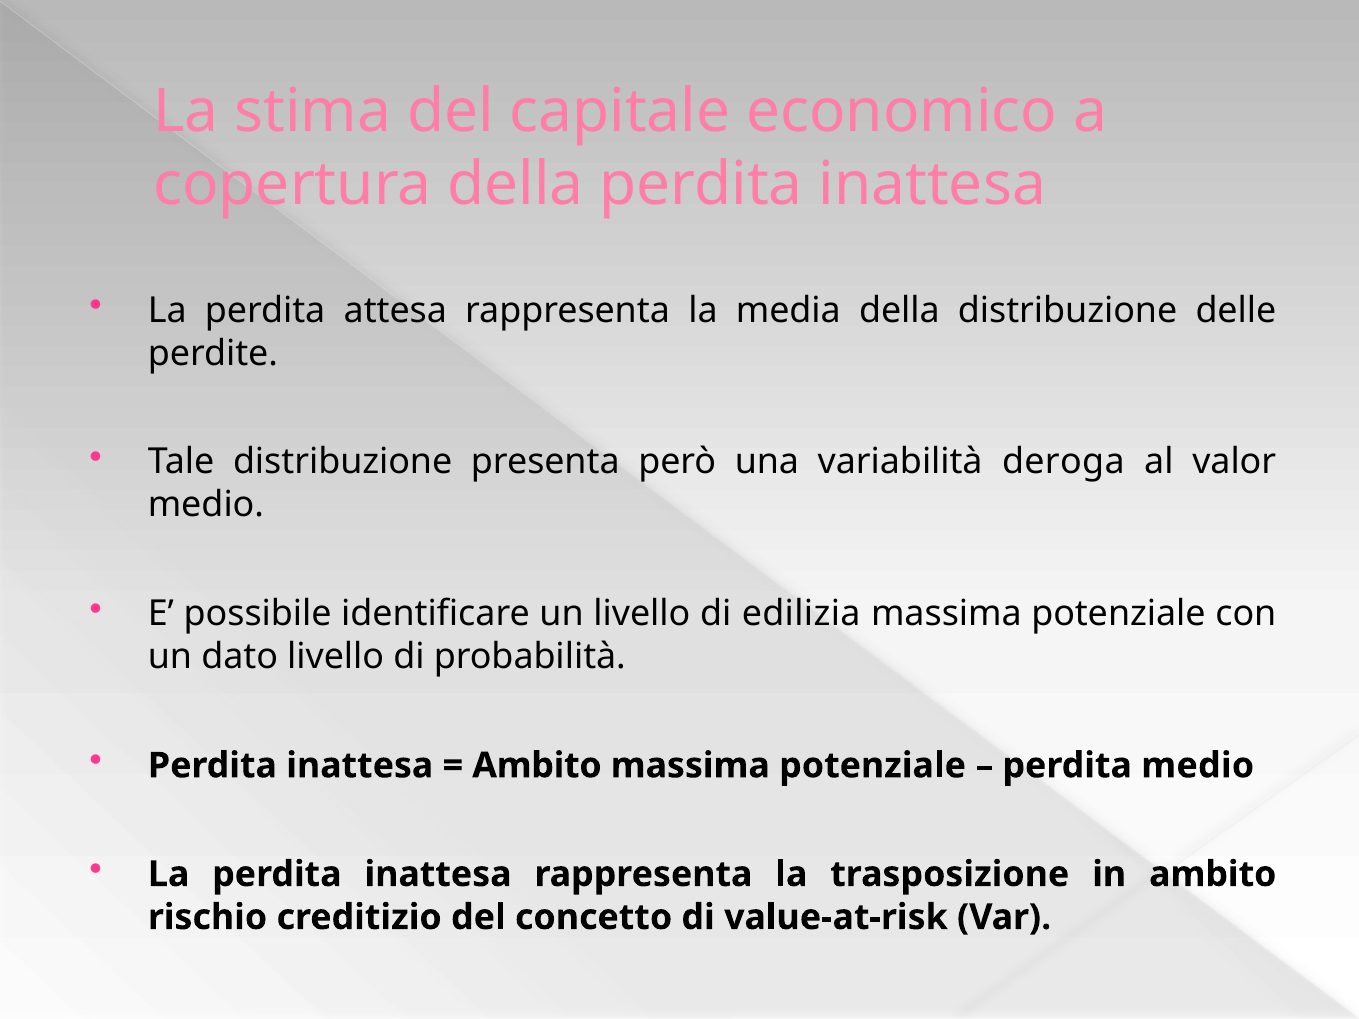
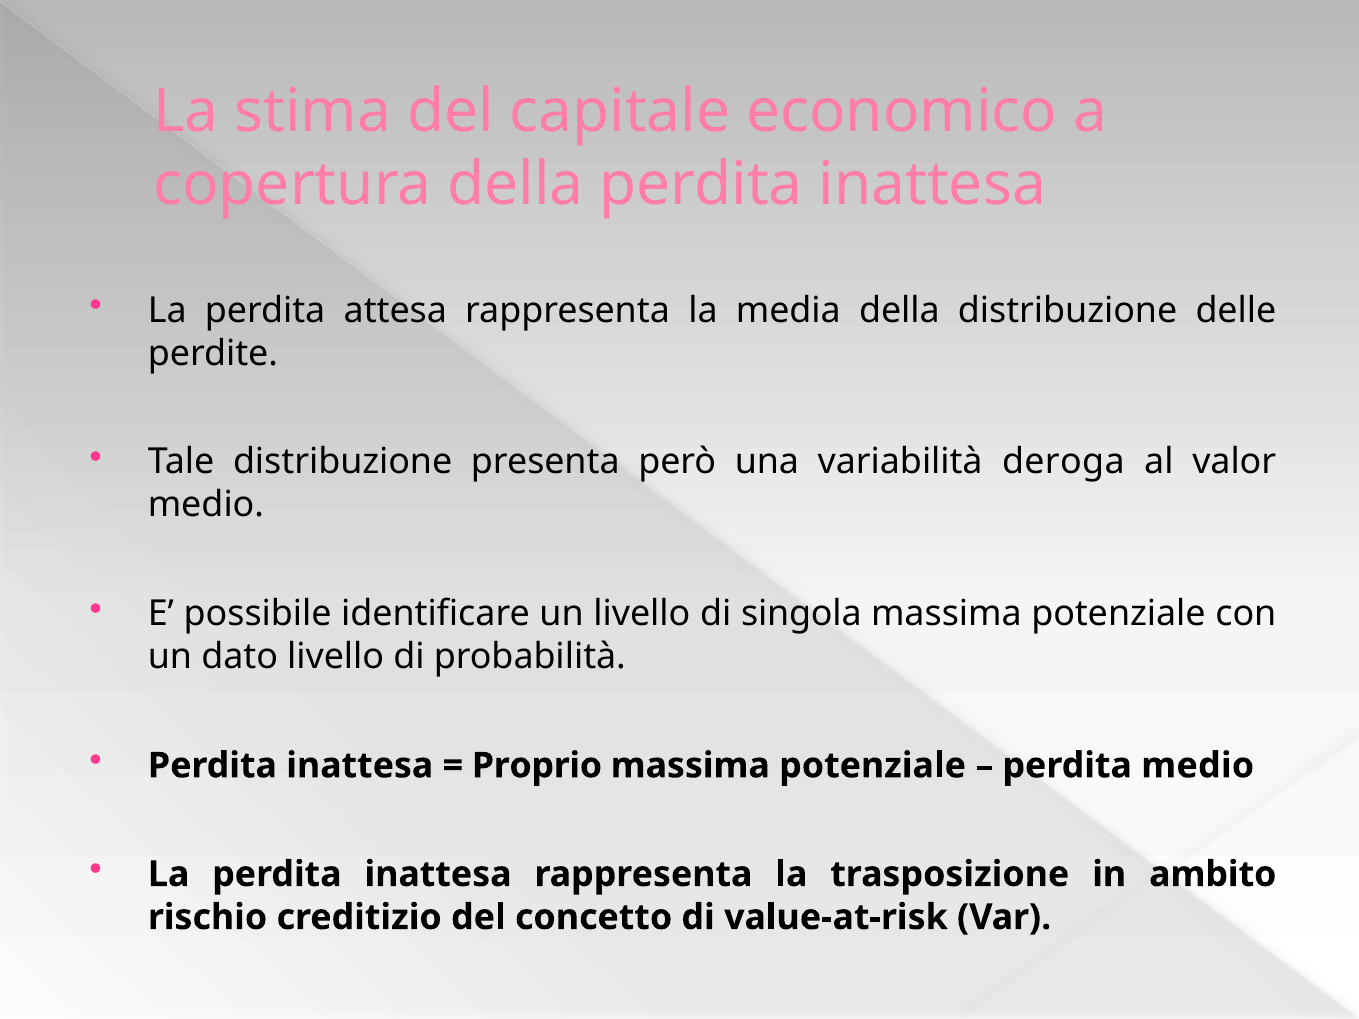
edilizia: edilizia -> singola (801, 614)
Ambito: Ambito -> Proprio (537, 766)
